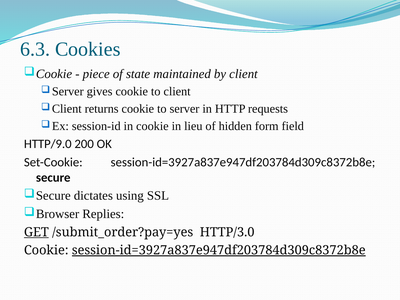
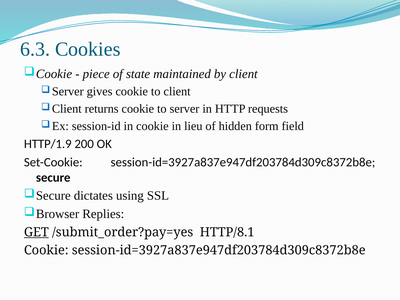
HTTP/9.0: HTTP/9.0 -> HTTP/1.9 (48, 144)
HTTP/3.0: HTTP/3.0 -> HTTP/8.1 (227, 232)
session-id=3927a837e947df203784d309c8372b8e underline: present -> none (219, 250)
